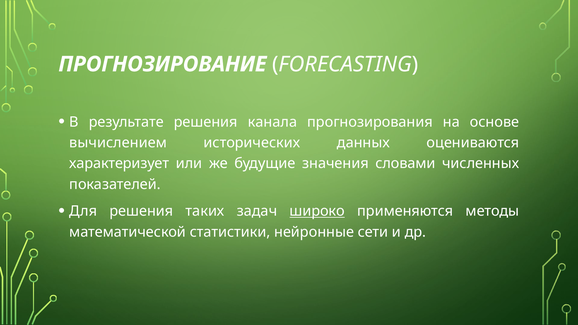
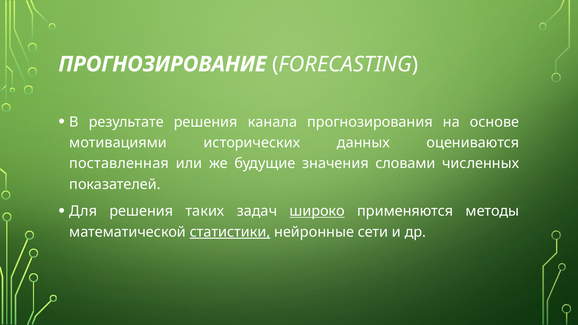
вычислением: вычислением -> мотивациями (118, 143)
характеризует: характеризует -> поставленная (119, 164)
статистики underline: none -> present (230, 232)
